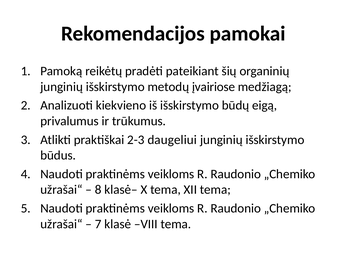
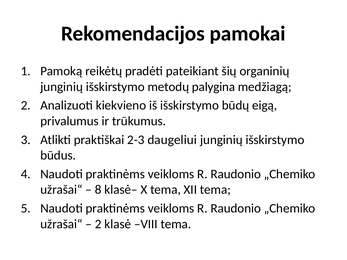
įvairiose: įvairiose -> palygina (214, 87)
7: 7 -> 2 (98, 224)
